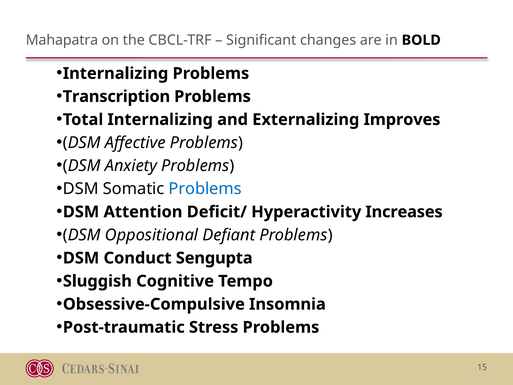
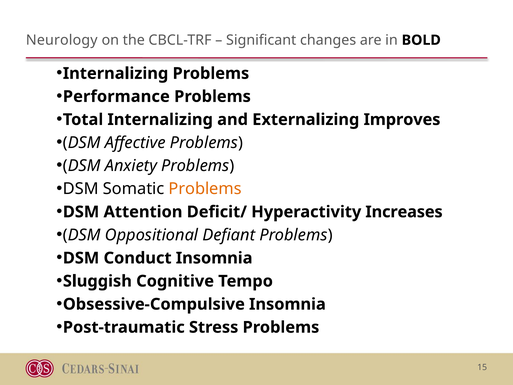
Mahapatra: Mahapatra -> Neurology (62, 40)
Transcription: Transcription -> Performance (116, 96)
Problems colour: blue -> orange (205, 189)
Conduct Sengupta: Sengupta -> Insomnia (214, 258)
